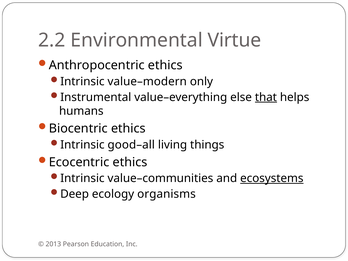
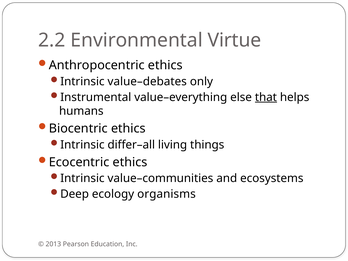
value–modern: value–modern -> value–debates (147, 81)
good–all: good–all -> differ–all (131, 145)
ecosystems underline: present -> none (272, 178)
